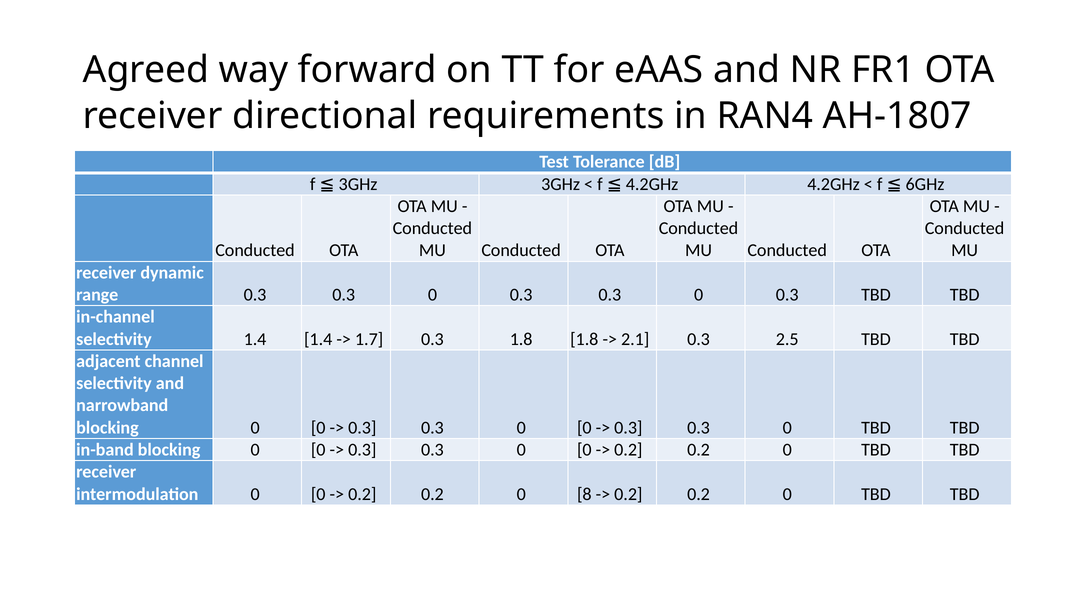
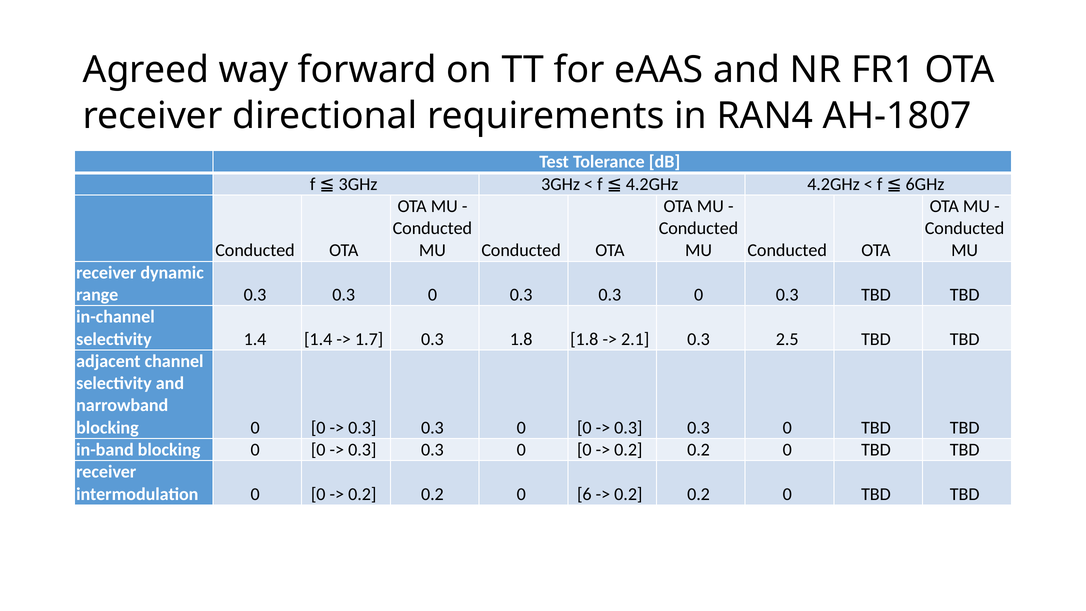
8: 8 -> 6 (584, 494)
